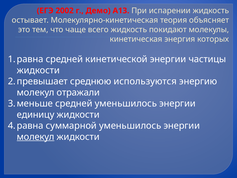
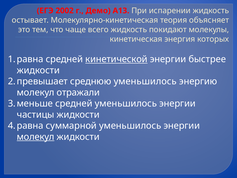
кинетической underline: none -> present (116, 59)
частицы: частицы -> быстрее (207, 59)
среднюю используются: используются -> уменьшилось (145, 81)
единицу: единицу -> частицы (36, 115)
